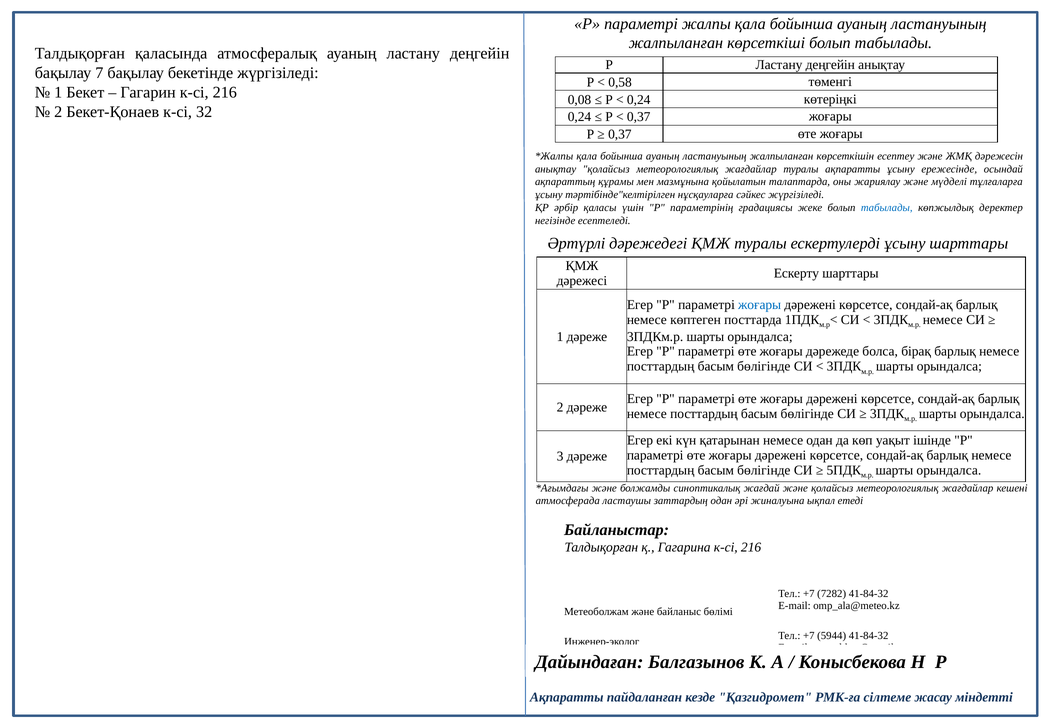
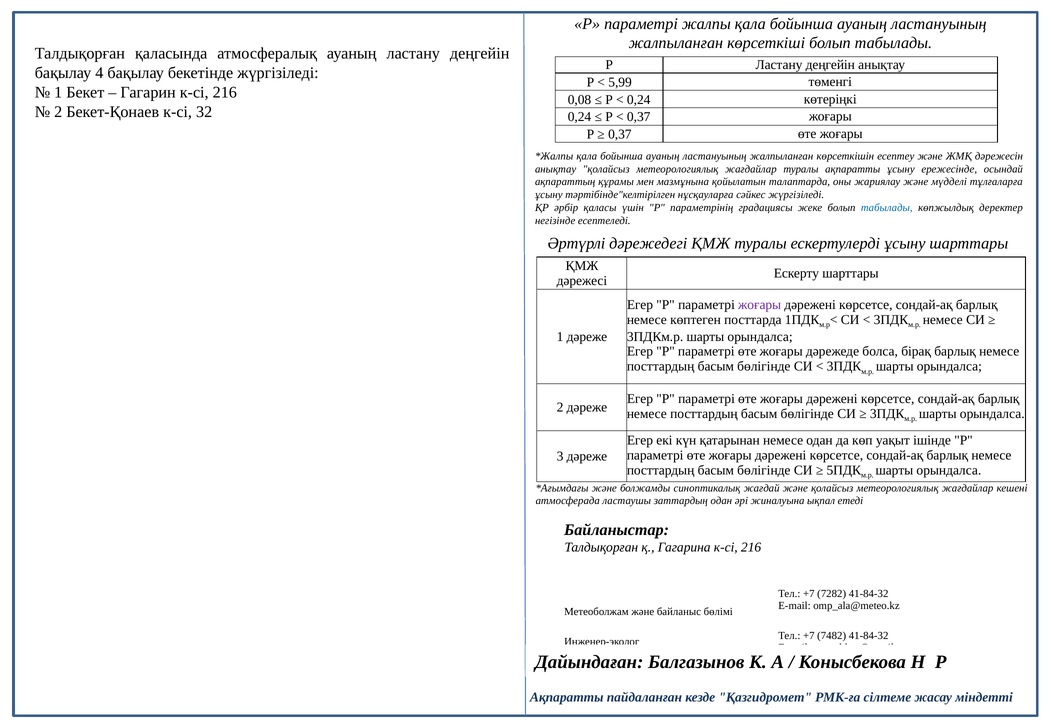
7: 7 -> 4 (99, 73)
0,58: 0,58 -> 5,99 (620, 82)
жоғары colour: blue -> purple (760, 305)
5944: 5944 -> 7482 (832, 635)
